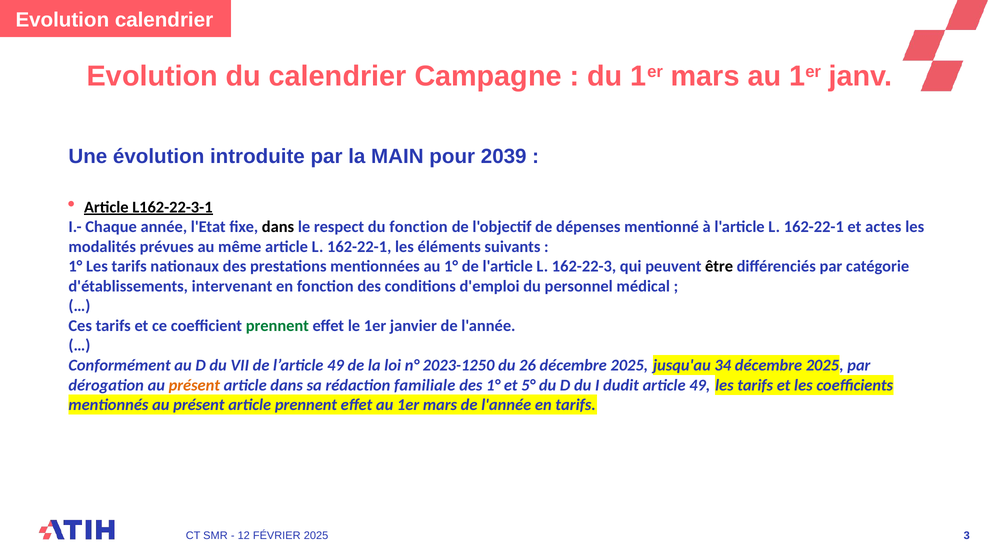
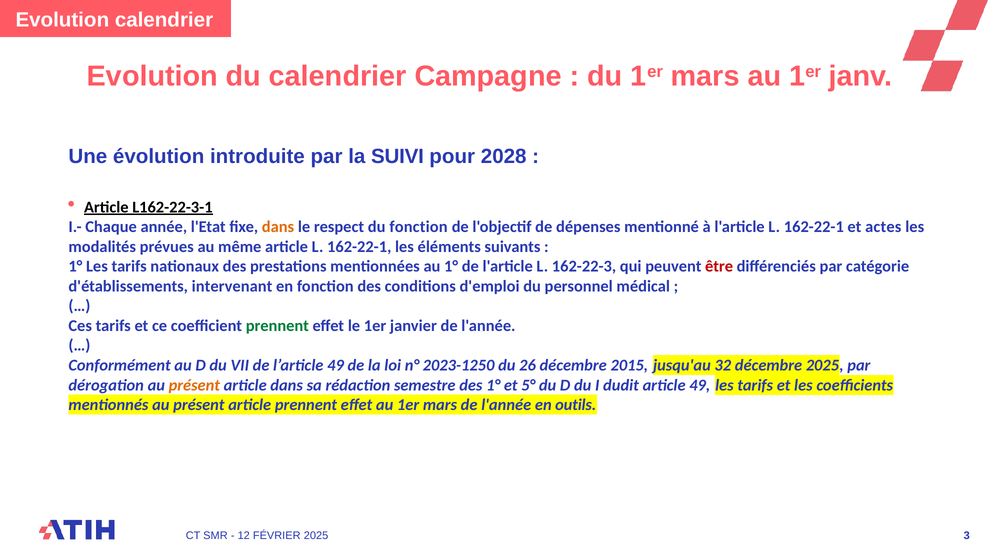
MAIN: MAIN -> SUIVI (397, 156)
2039: 2039 -> 2028 (504, 156)
dans colour: black -> orange (278, 227)
être colour: black -> red (719, 266)
26 décembre 2025: 2025 -> 2015 (629, 365)
34: 34 -> 32 (723, 365)
familiale: familiale -> semestre (425, 385)
en tarifs: tarifs -> outils (576, 405)
